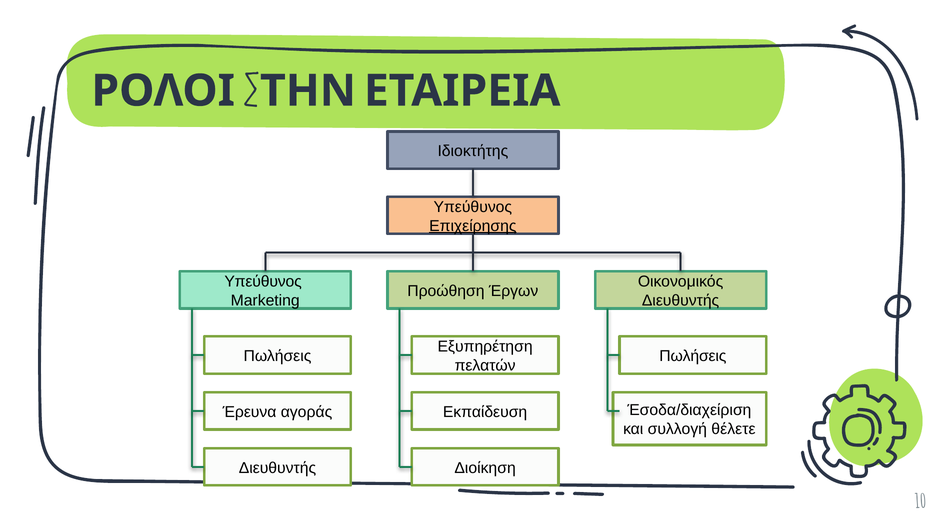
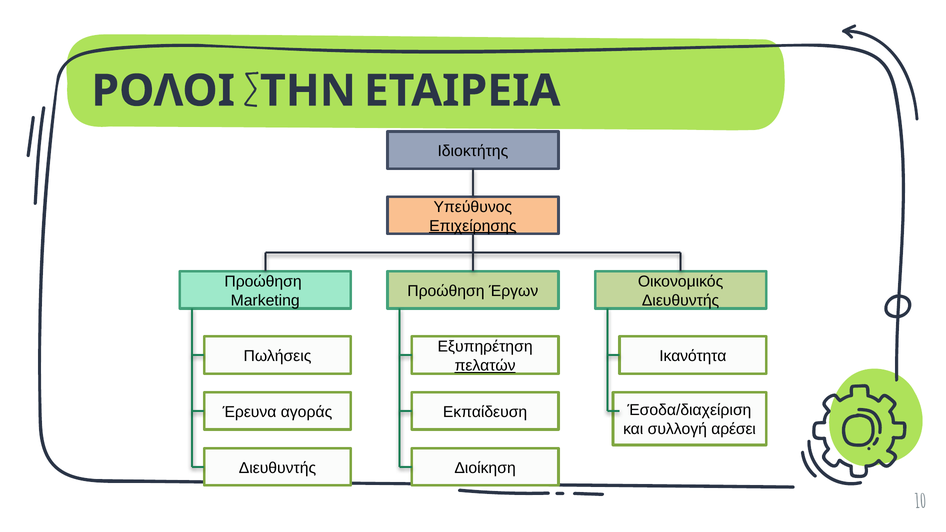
Υπεύθυνος: Υπεύθυνος -> Προώθηση (263, 282)
Πωλήσεις: Πωλήσεις -> Ικανότητα (693, 356)
πελατών underline: none -> present (485, 366)
θέλετε: θέλετε -> αρέσει (734, 429)
